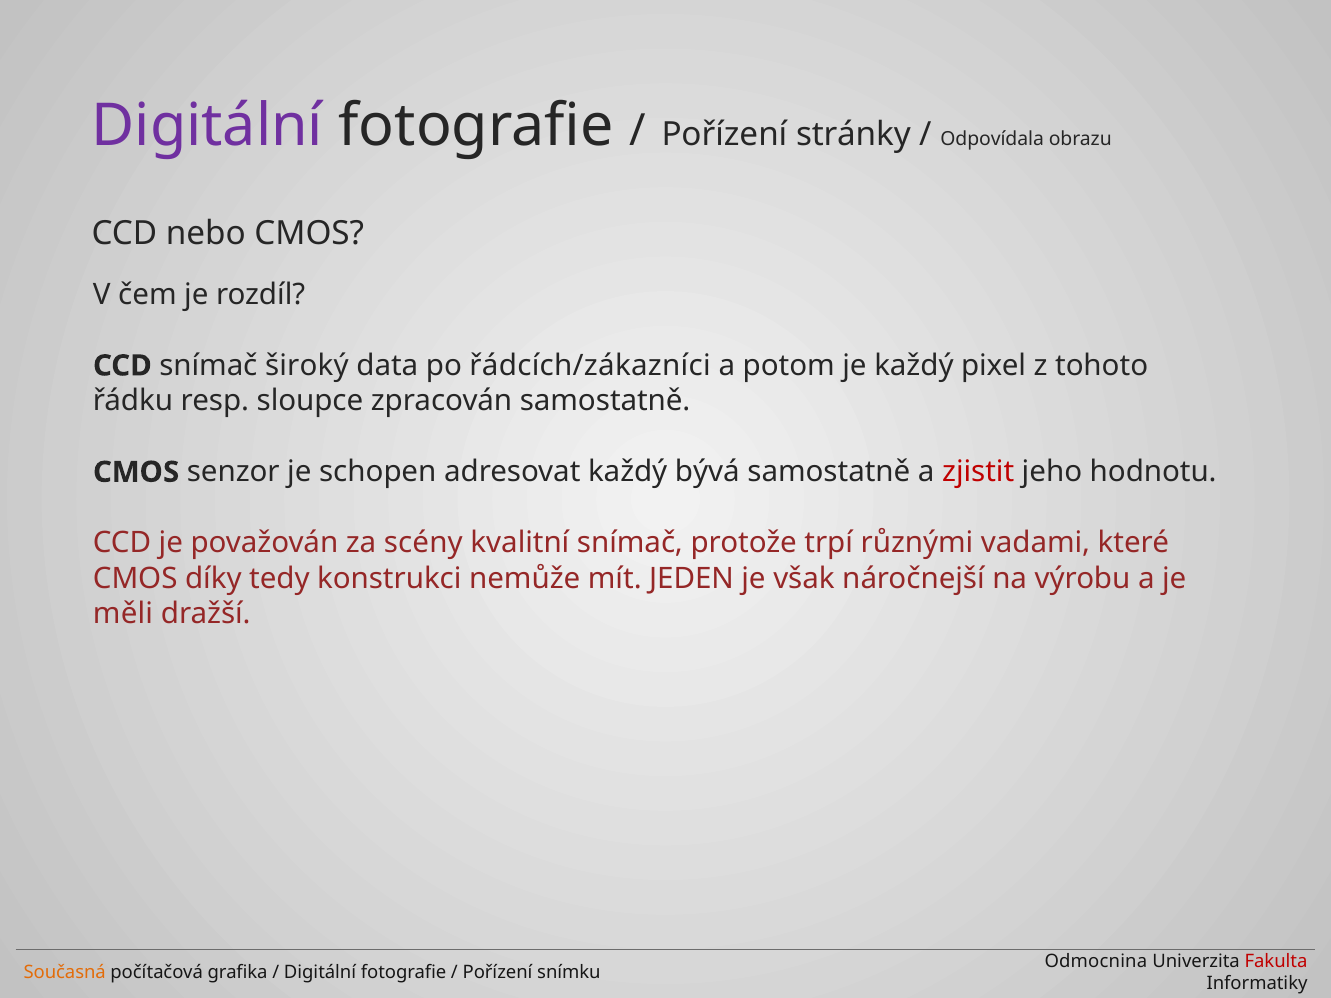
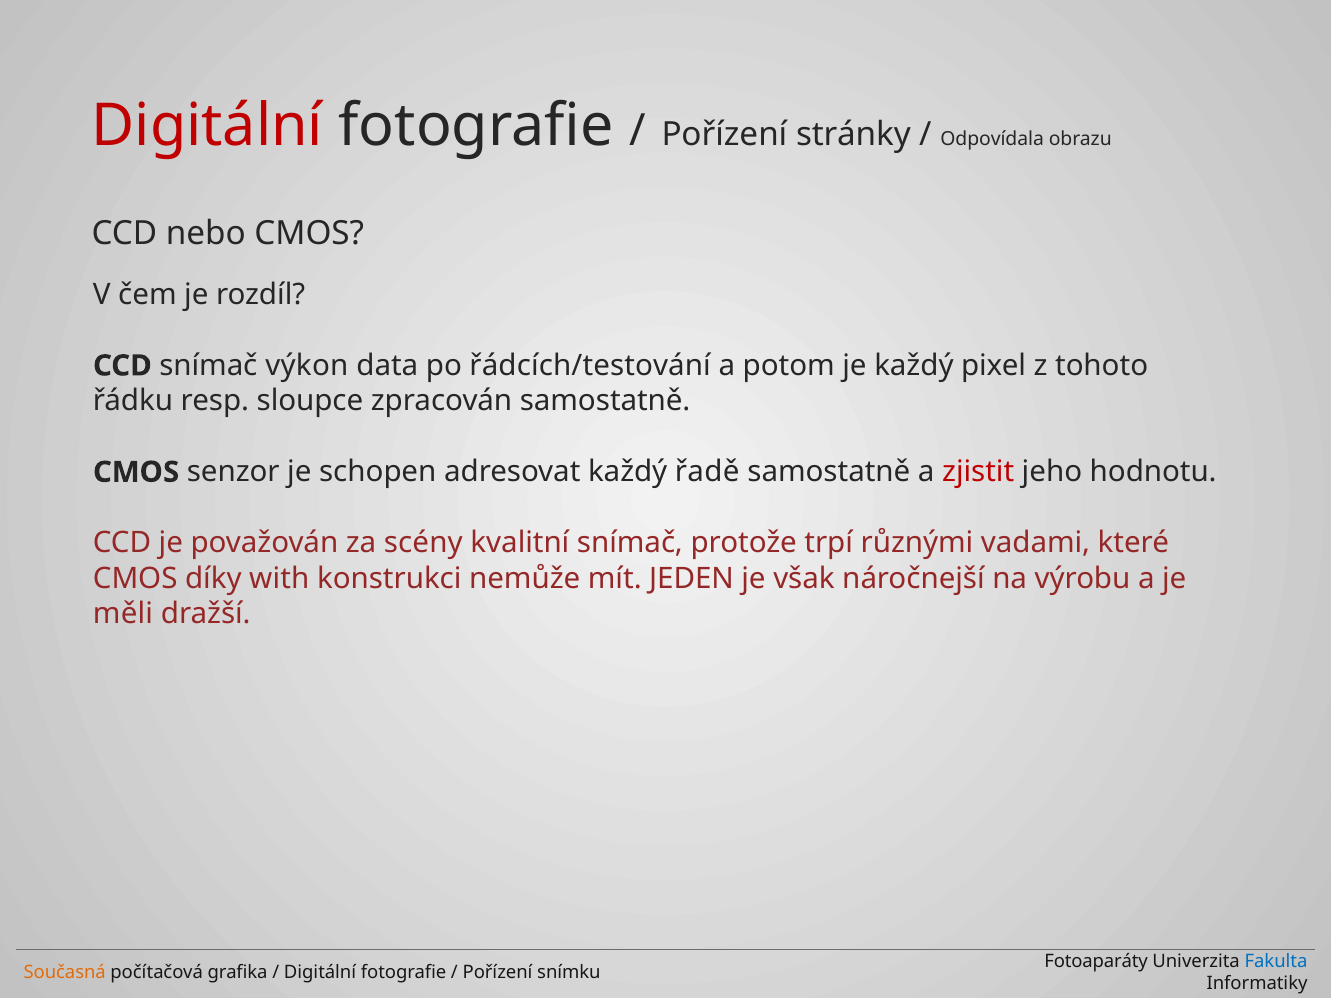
Digitální colour: purple -> red (207, 126)
široký: široký -> výkon (307, 366)
řádcích/zákazníci: řádcích/zákazníci -> řádcích/testování (590, 366)
bývá: bývá -> řadě (707, 472)
tedy: tedy -> with (279, 579)
Odmocnina: Odmocnina -> Fotoaparáty (1096, 962)
Fakulta colour: red -> blue (1276, 962)
